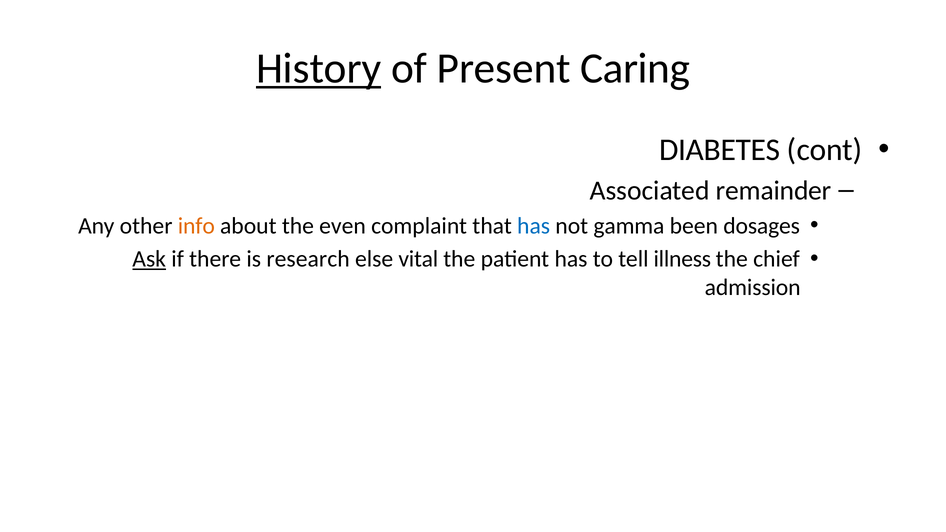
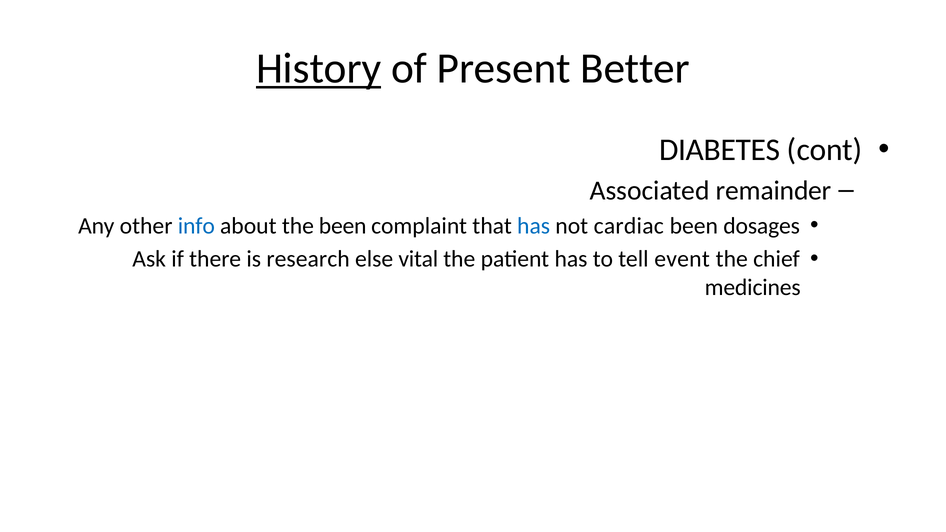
Caring: Caring -> Better (635, 69)
info colour: orange -> blue (196, 226)
the even: even -> been (343, 226)
gamma: gamma -> cardiac (629, 226)
Ask underline: present -> none (149, 259)
illness: illness -> event (682, 259)
admission: admission -> medicines (753, 287)
